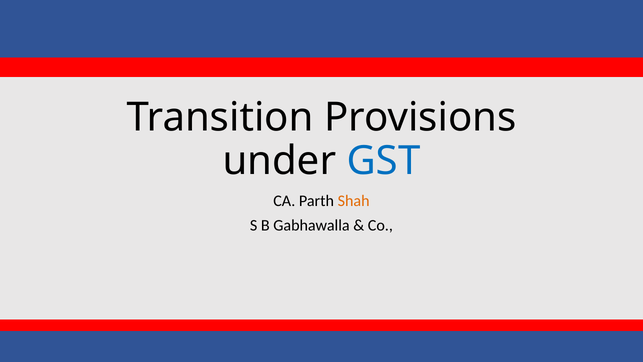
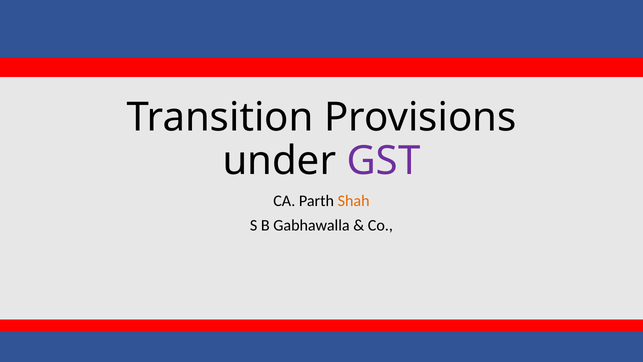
GST colour: blue -> purple (384, 161)
